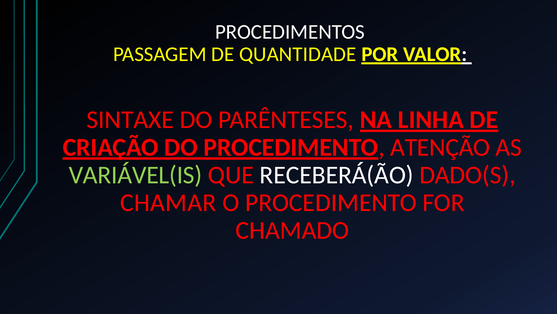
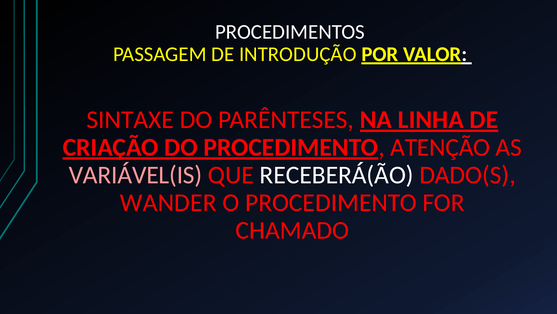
QUANTIDADE: QUANTIDADE -> INTRODUÇÃO (298, 54)
VARIÁVEL(IS colour: light green -> pink (135, 175)
CHAMAR: CHAMAR -> WANDER (168, 202)
